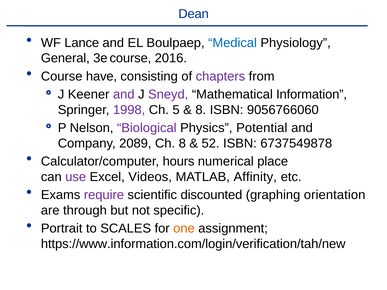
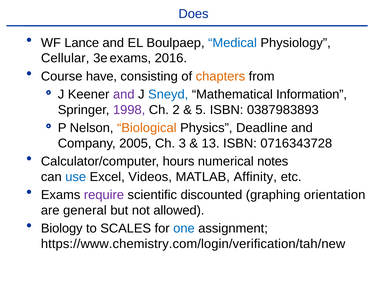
Dean: Dean -> Does (194, 14)
General: General -> Cellular (65, 58)
3e course: course -> exams (130, 58)
chapters colour: purple -> orange (220, 76)
Sneyd colour: purple -> blue (168, 94)
5: 5 -> 2 (176, 110)
8: 8 -> 5 (201, 110)
9056766060: 9056766060 -> 0387983893 (283, 110)
Biological colour: purple -> orange (147, 128)
Potential: Potential -> Deadline (262, 128)
2089: 2089 -> 2005 (135, 143)
Ch 8: 8 -> 3 (182, 143)
52: 52 -> 13 (211, 143)
6737549878: 6737549878 -> 0716343728 (296, 143)
place: place -> notes (273, 161)
use colour: purple -> blue (76, 177)
through: through -> general (85, 210)
specific: specific -> allowed (179, 210)
Portrait: Portrait -> Biology (62, 229)
one colour: orange -> blue (184, 229)
https://www.information.com/login/verification/tah/new: https://www.information.com/login/verification/tah/new -> https://www.chemistry.com/login/verification/tah/new (193, 244)
